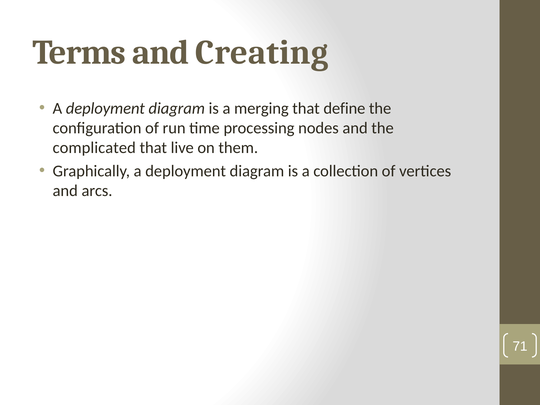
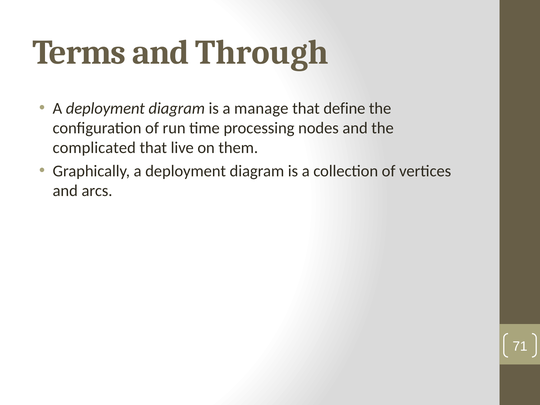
Creating: Creating -> Through (262, 52)
merging: merging -> manage (261, 108)
